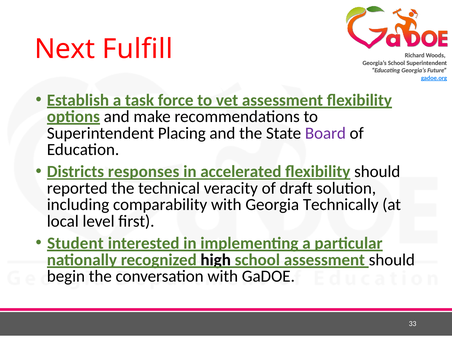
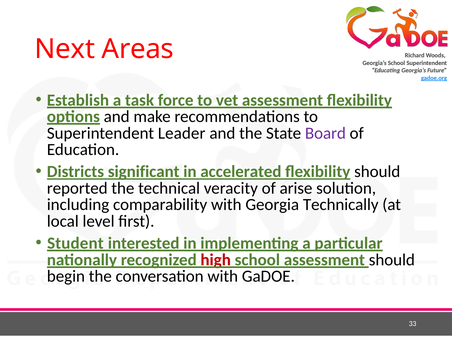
Fulfill: Fulfill -> Areas (138, 49)
Placing: Placing -> Leader (182, 133)
responses: responses -> significant (144, 172)
draft: draft -> arise (296, 188)
high colour: black -> red (216, 260)
